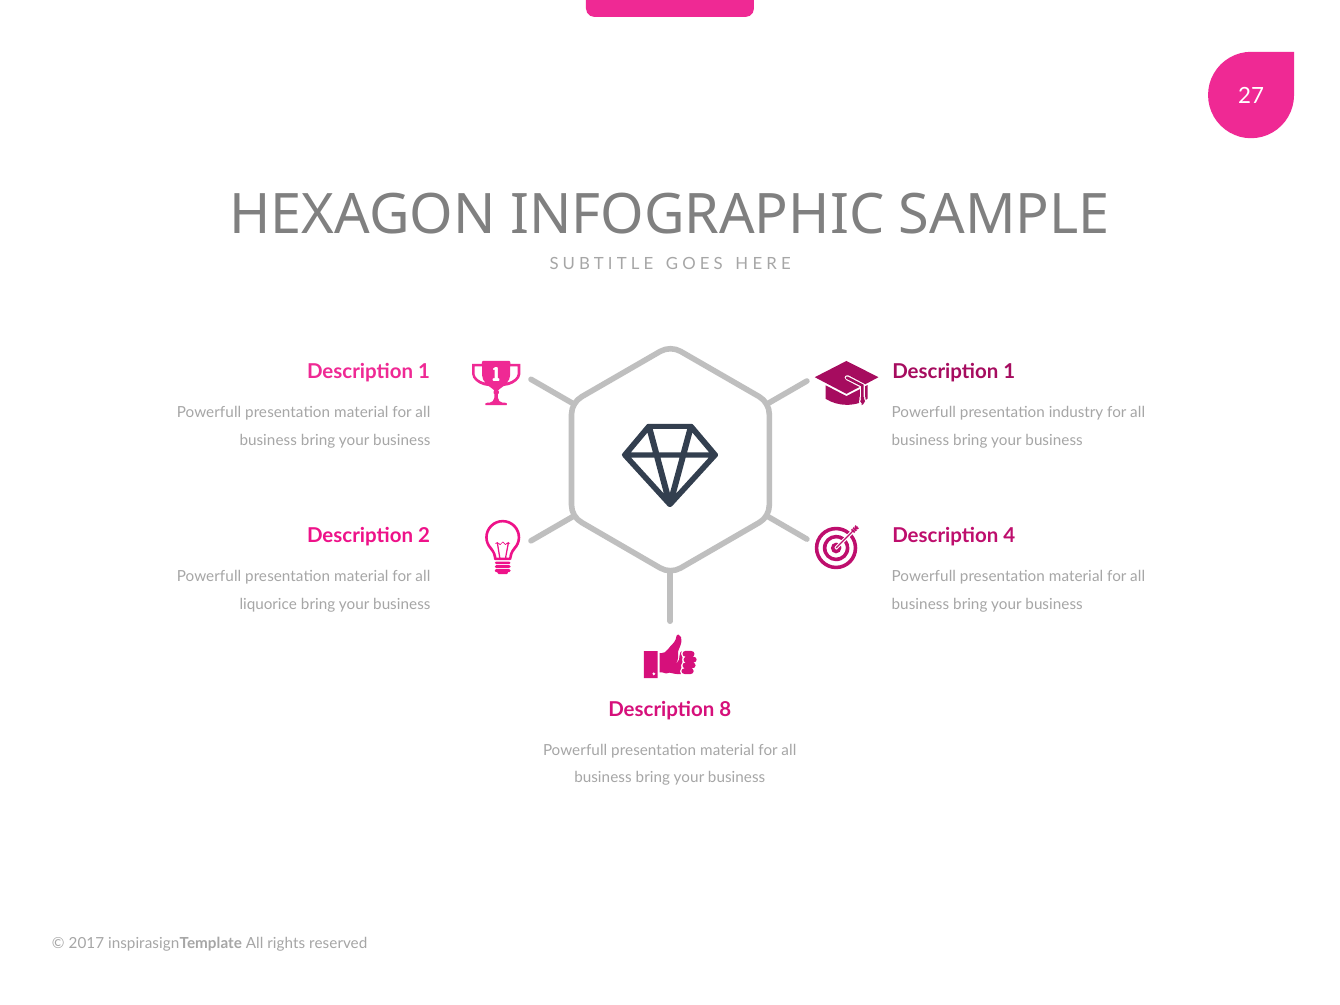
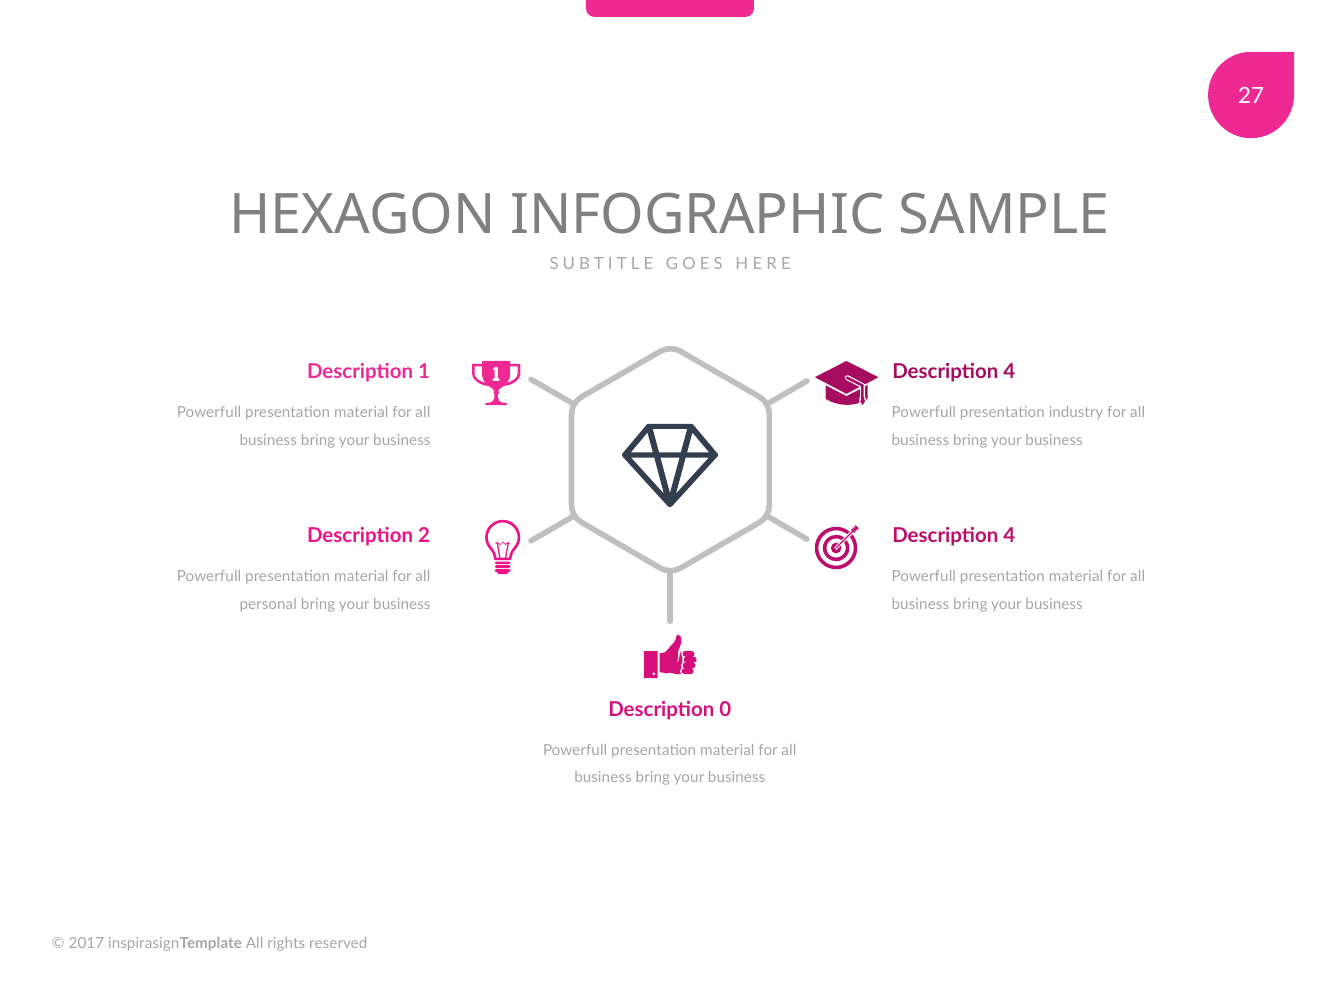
1: 1 -> 4 (1009, 372)
liquorice: liquorice -> personal (268, 604)
8: 8 -> 0 (725, 709)
